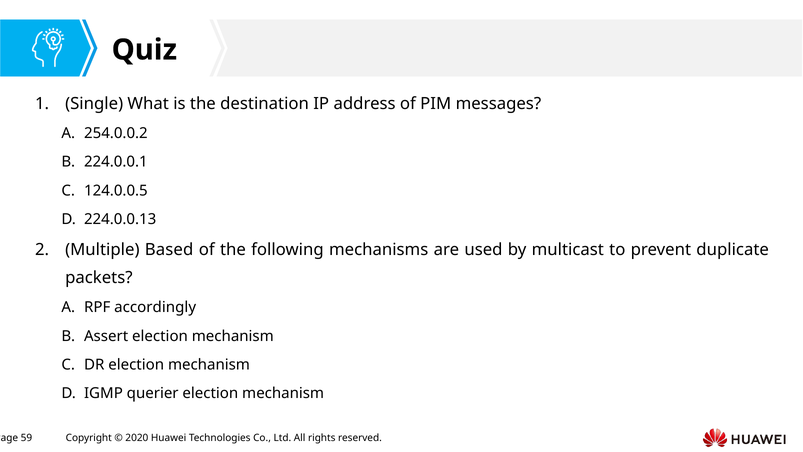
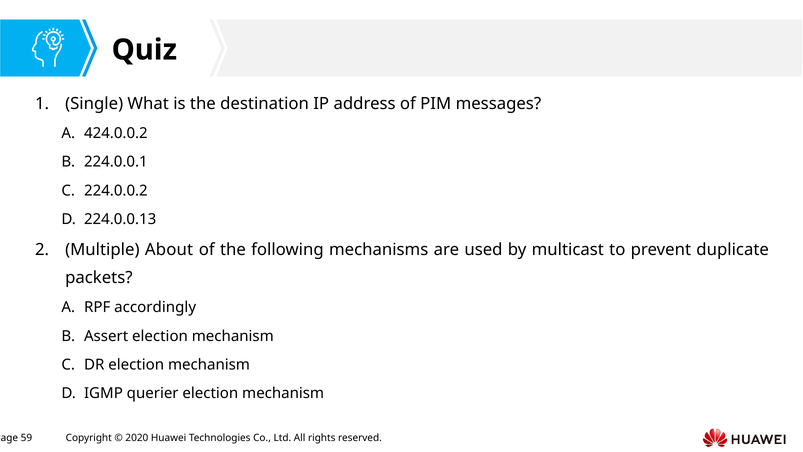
254.0.0.2: 254.0.0.2 -> 424.0.0.2 (116, 133)
124.0.0.5: 124.0.0.5 -> 224.0.0.2 (116, 190)
Based: Based -> About (169, 250)
